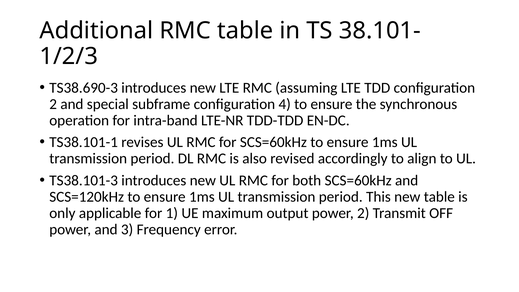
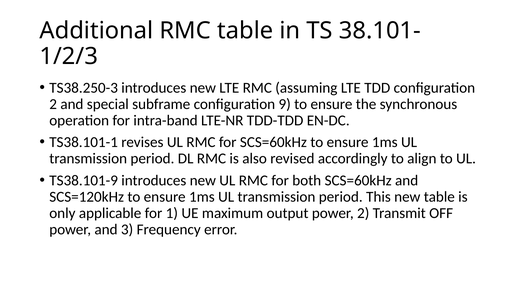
TS38.690-3: TS38.690-3 -> TS38.250-3 (84, 88)
4: 4 -> 9 (285, 104)
TS38.101-3: TS38.101-3 -> TS38.101-9 (84, 180)
